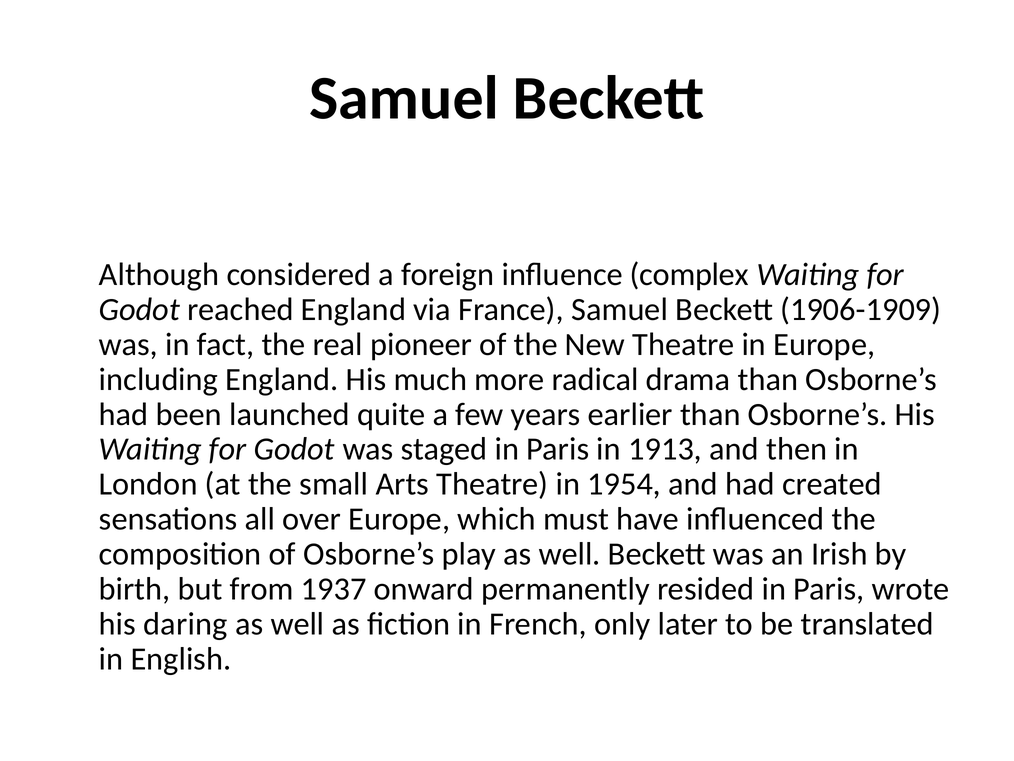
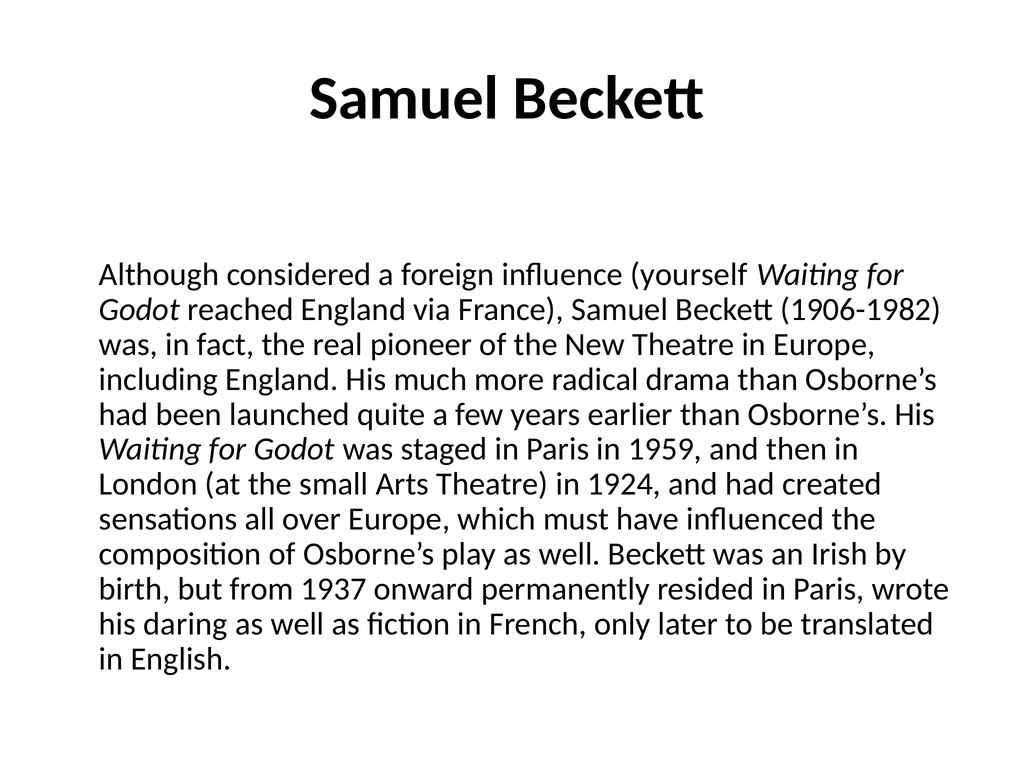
complex: complex -> yourself (689, 274)
1906-1909: 1906-1909 -> 1906-1982 (861, 309)
1913: 1913 -> 1959 (665, 449)
1954: 1954 -> 1924 (624, 484)
